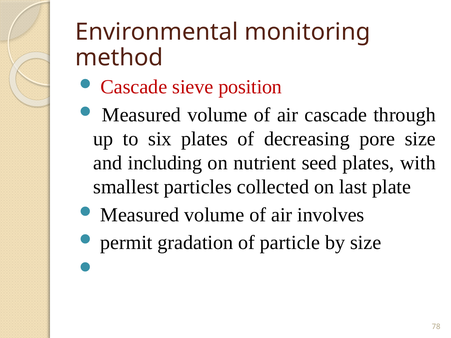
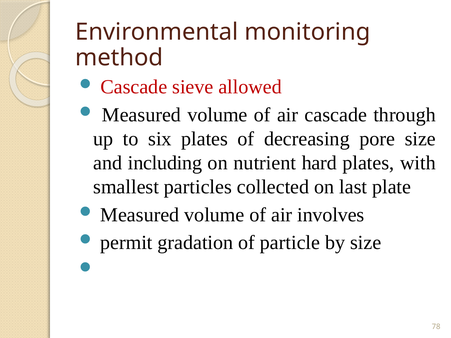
position: position -> allowed (250, 87)
seed: seed -> hard (319, 163)
